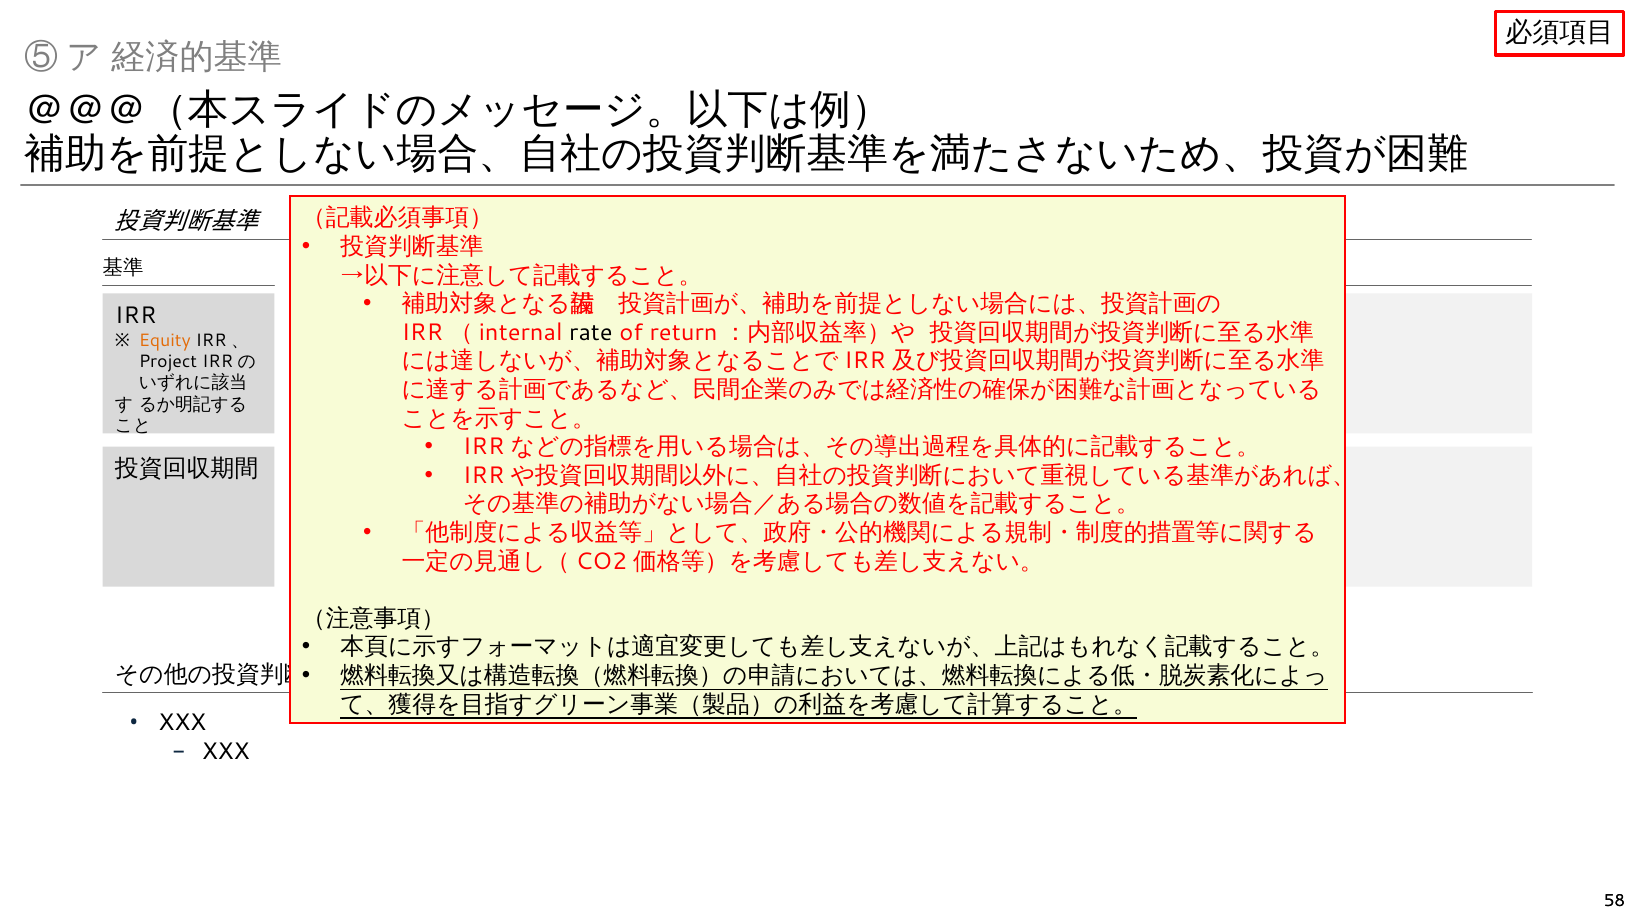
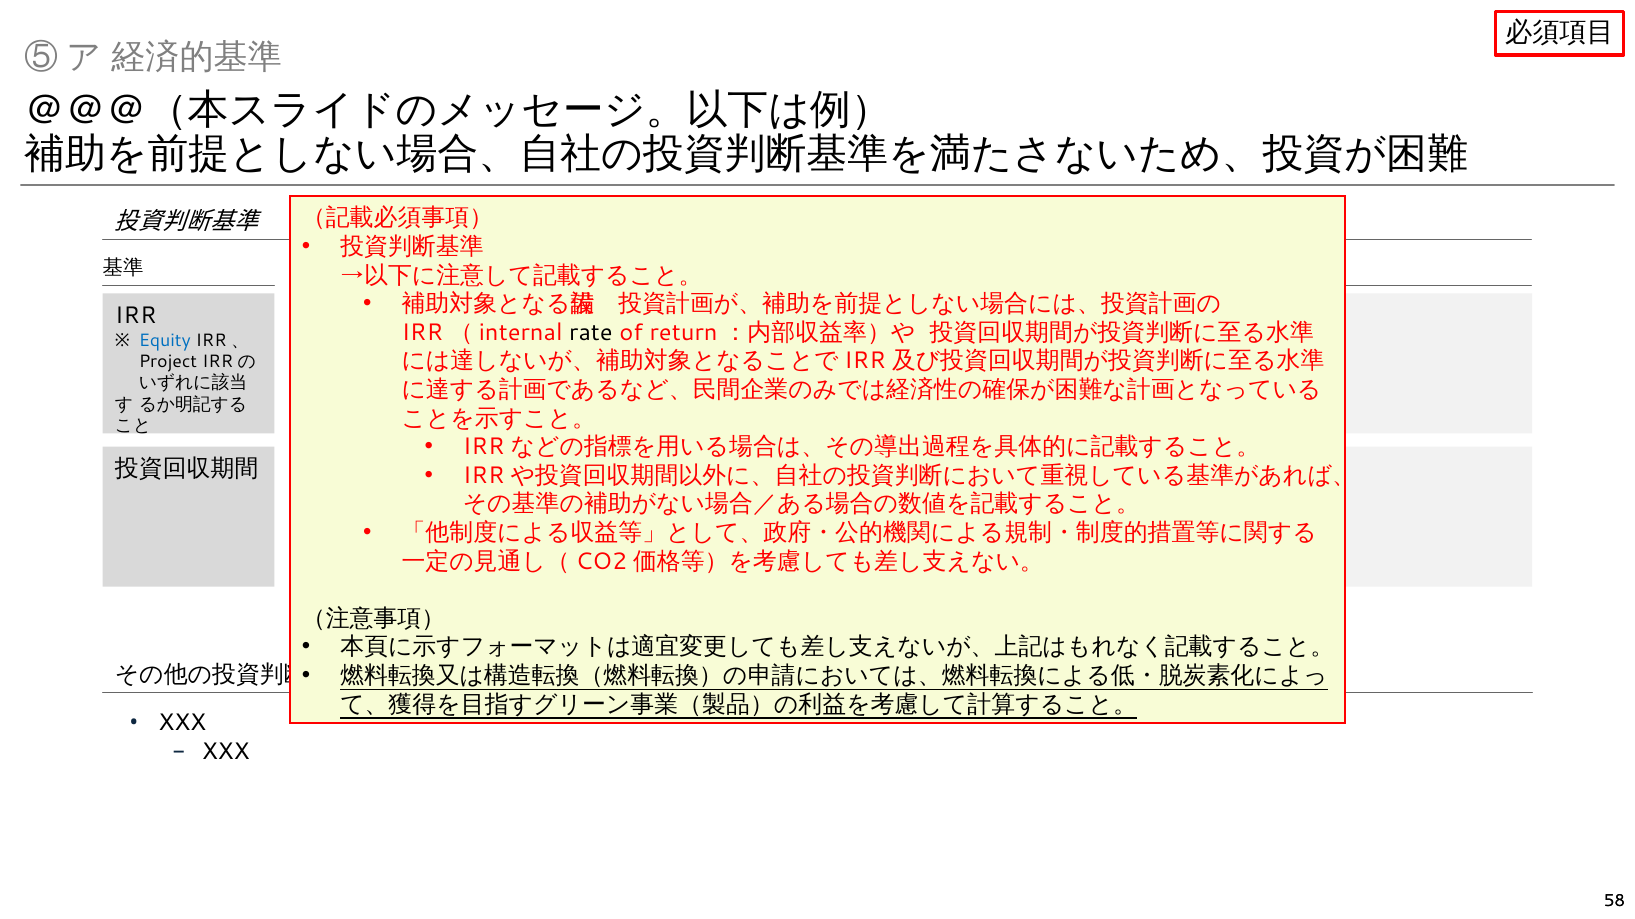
Equity colour: orange -> blue (165, 340)
